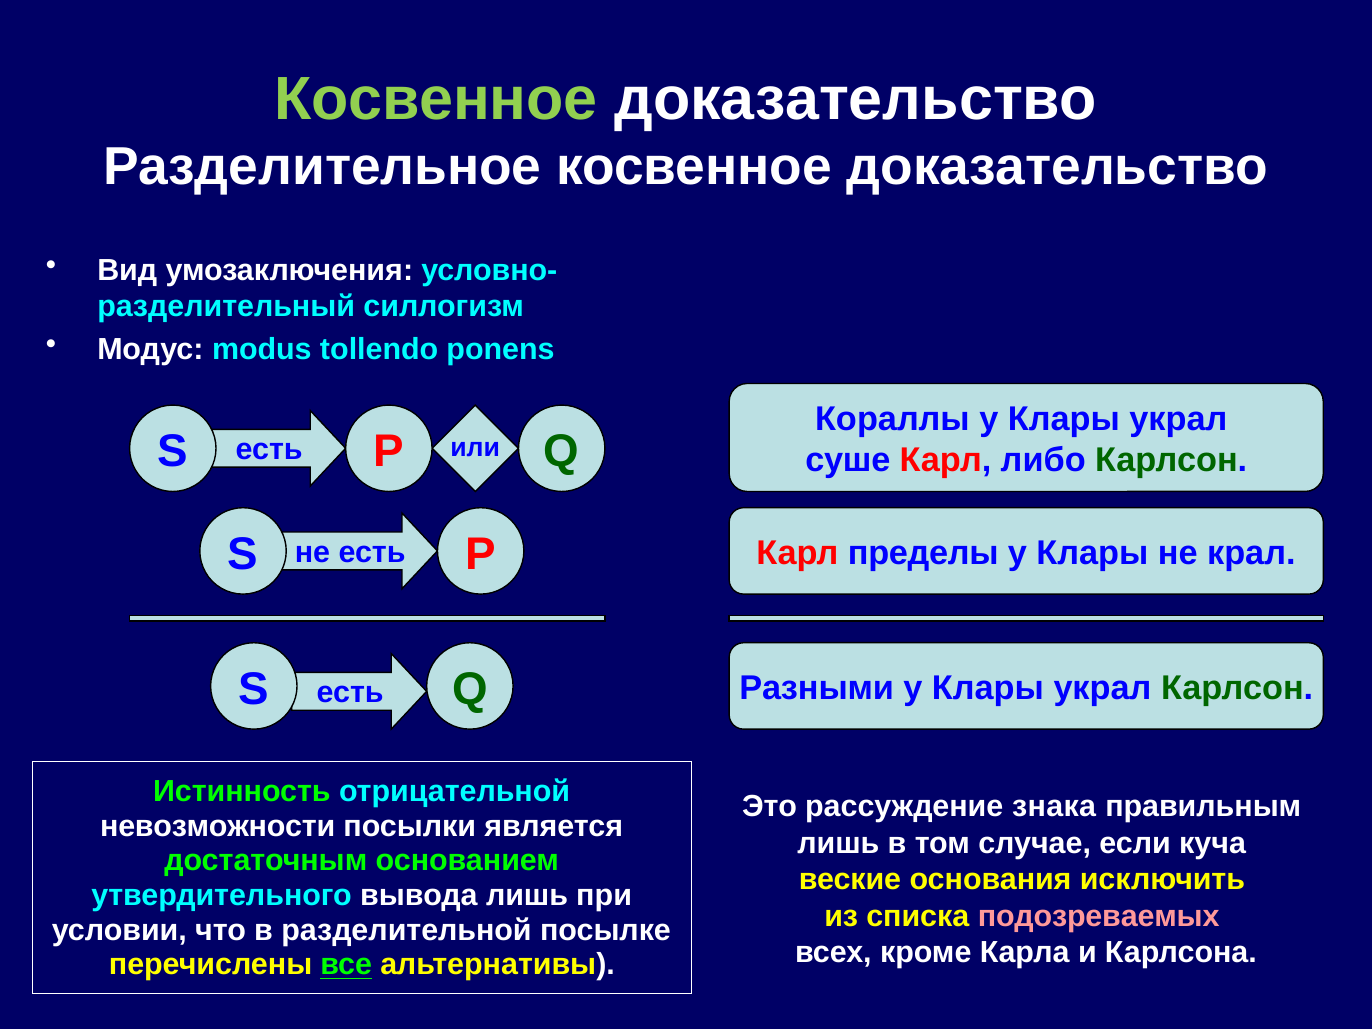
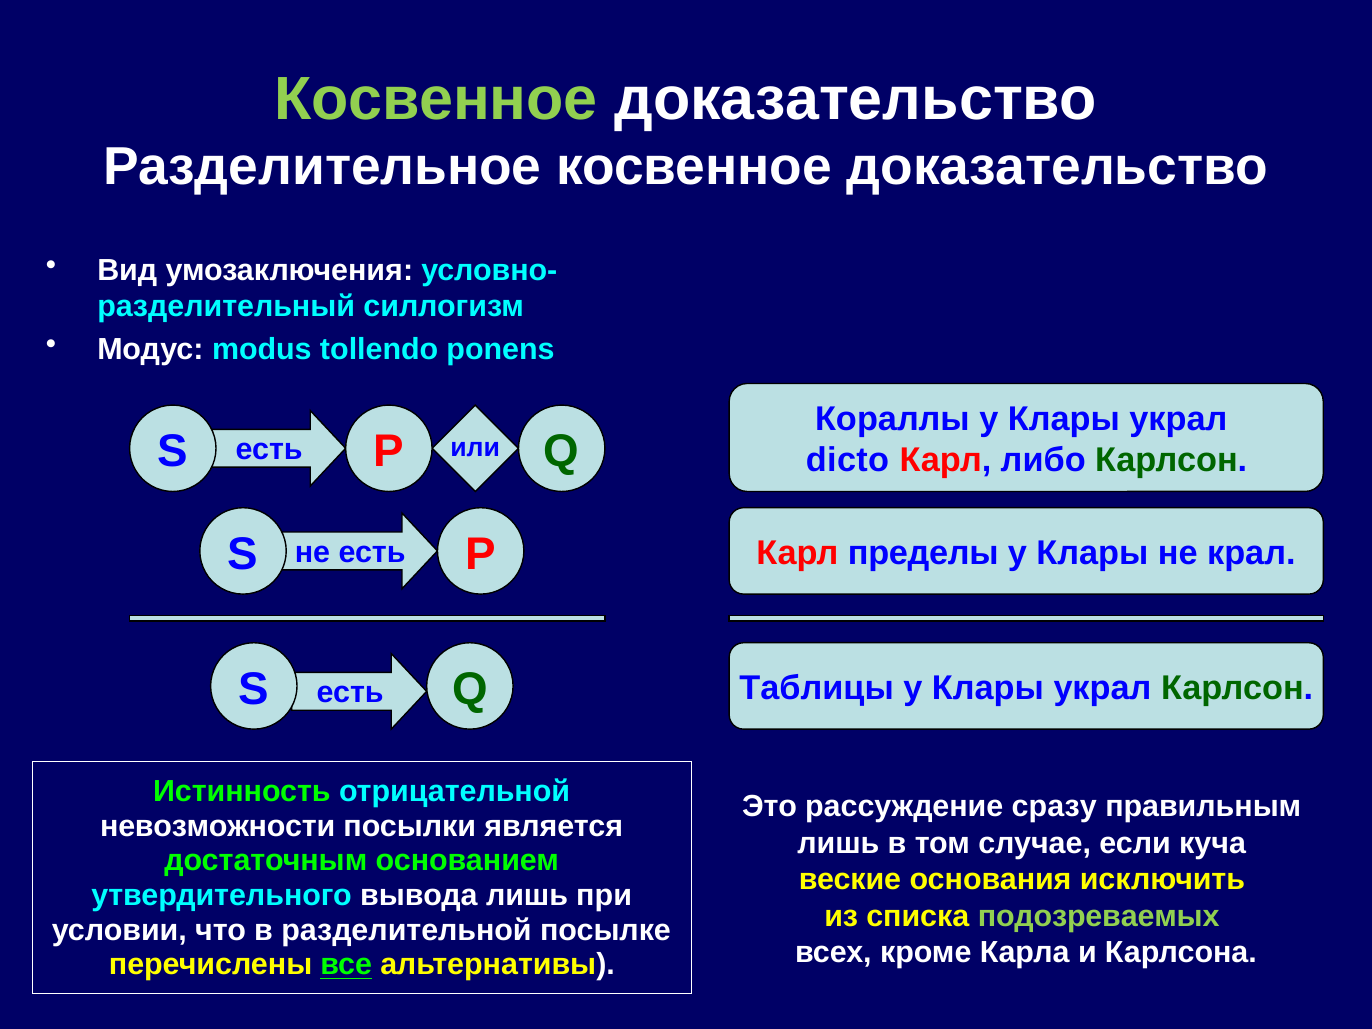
суше: суше -> dicto (848, 460)
Разными: Разными -> Таблицы (817, 688)
знака: знака -> сразу (1054, 807)
подозреваемых colour: pink -> light green (1099, 916)
